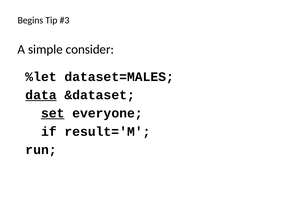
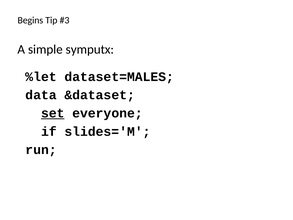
consider: consider -> symputx (90, 49)
data underline: present -> none (41, 95)
result='M: result='M -> slides='M (107, 131)
